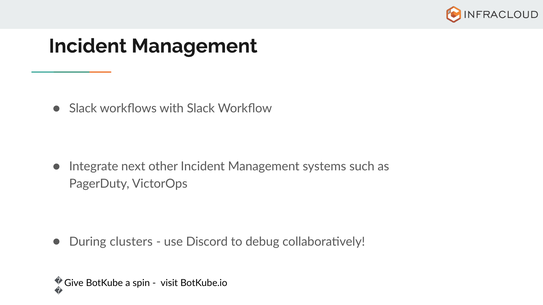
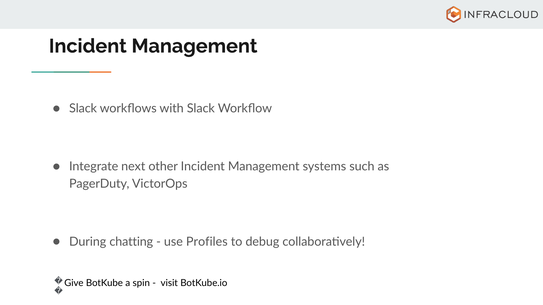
clusters: clusters -> chatting (131, 242)
Discord: Discord -> Profiles (207, 242)
